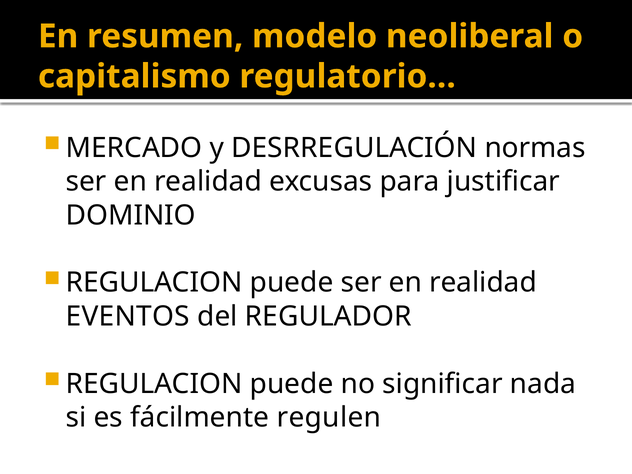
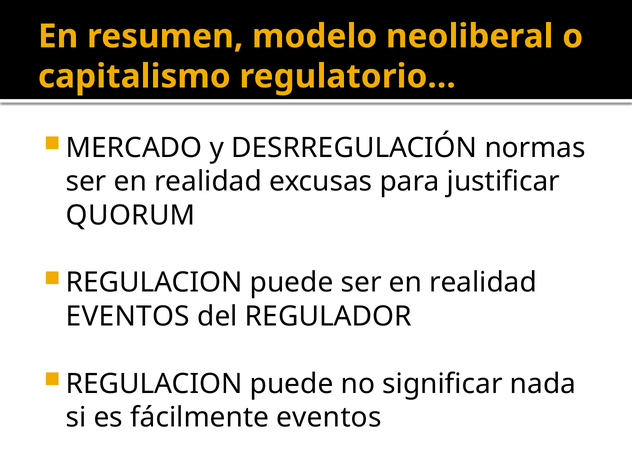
DOMINIO: DOMINIO -> QUORUM (131, 215)
fácilmente regulen: regulen -> eventos (329, 418)
